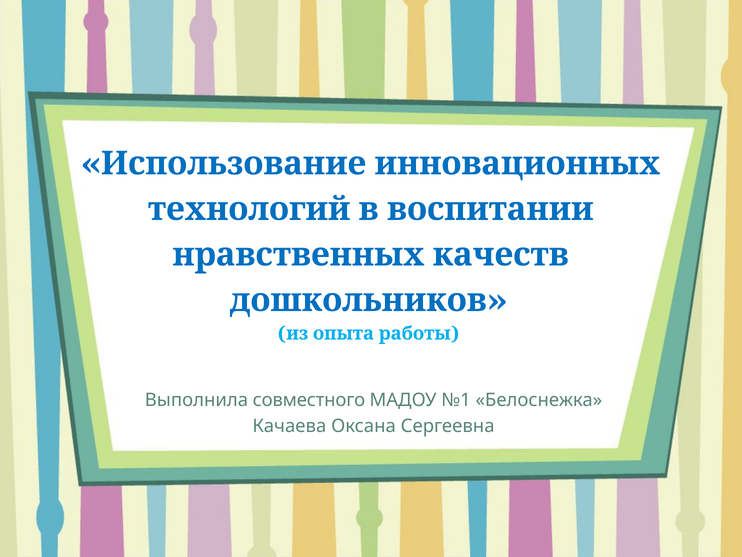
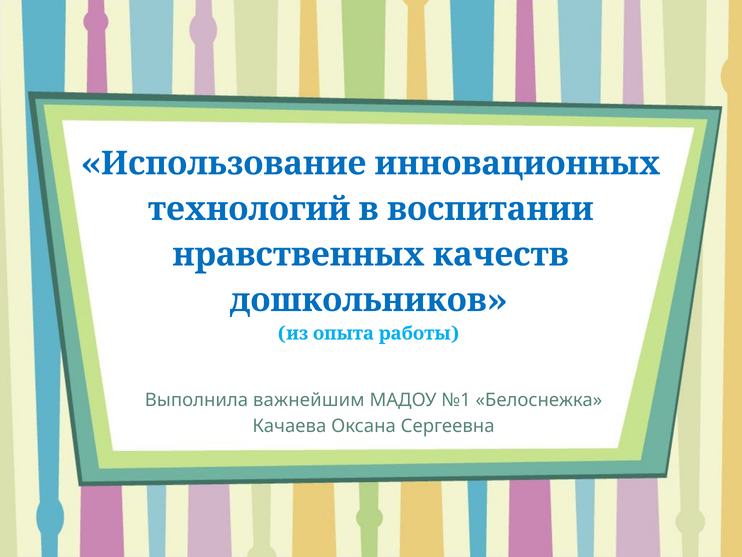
совместного: совместного -> важнейшим (309, 400)
